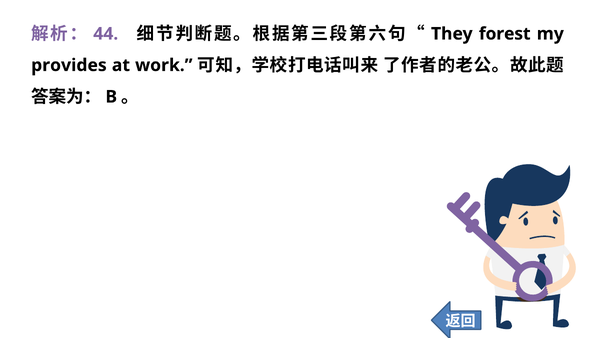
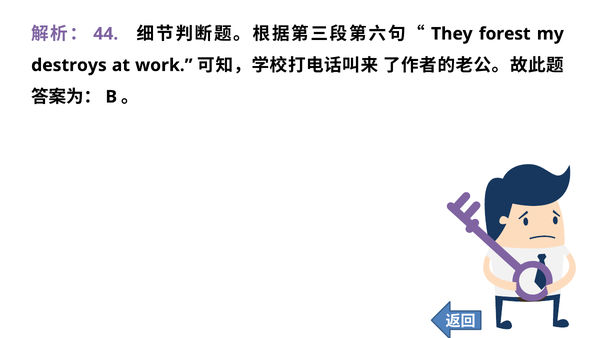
provides: provides -> destroys (69, 65)
